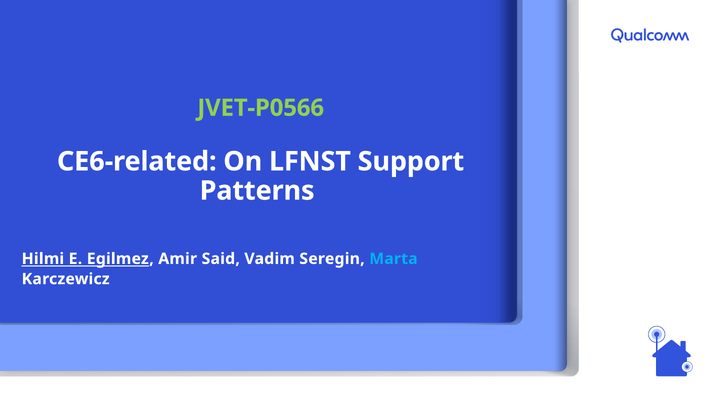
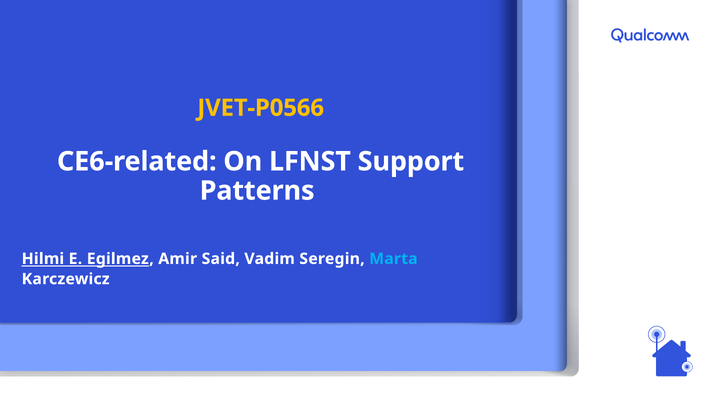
JVET-P0566 colour: light green -> yellow (261, 108)
